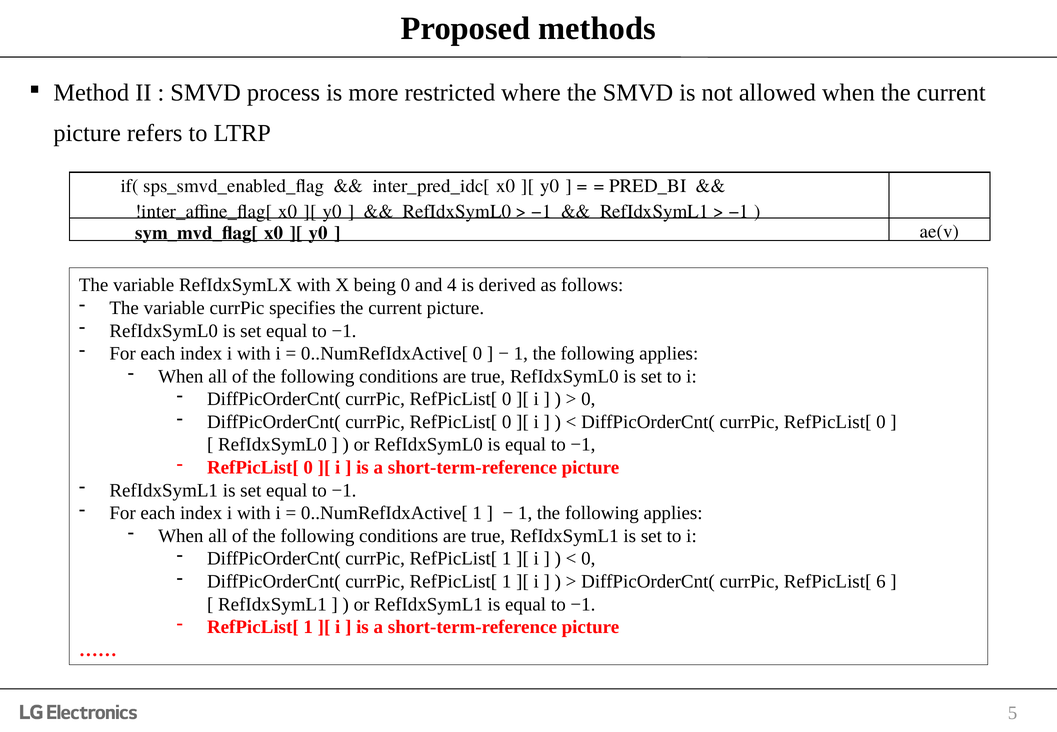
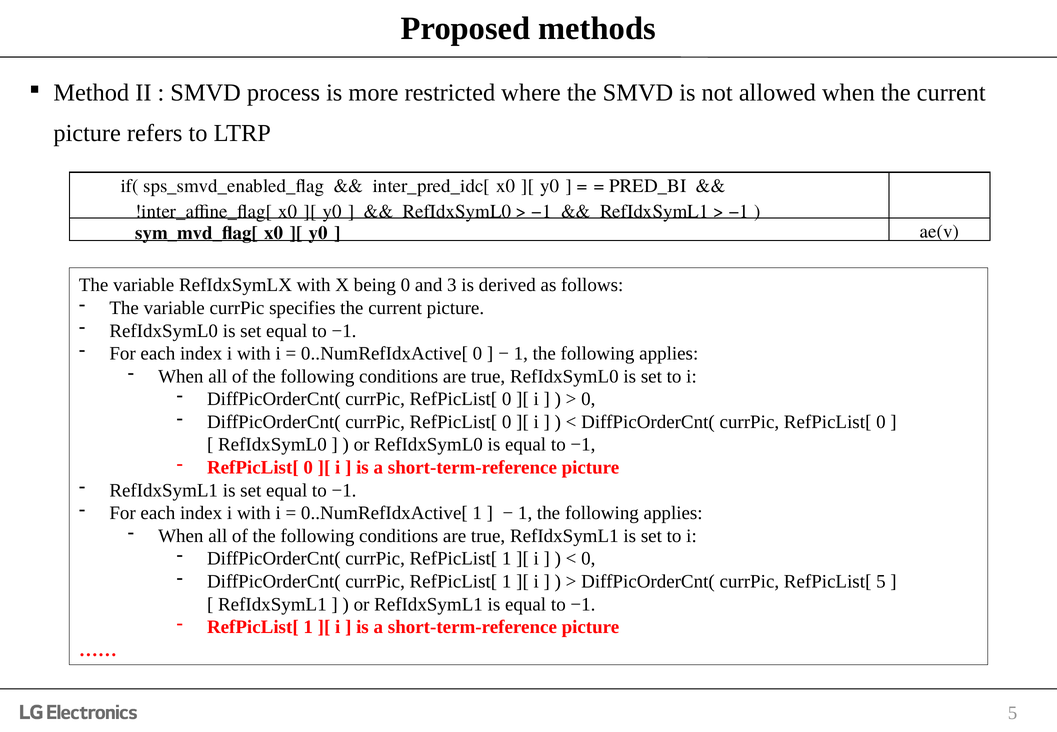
4: 4 -> 3 (452, 285)
RefPicList[ 6: 6 -> 5 (881, 581)
